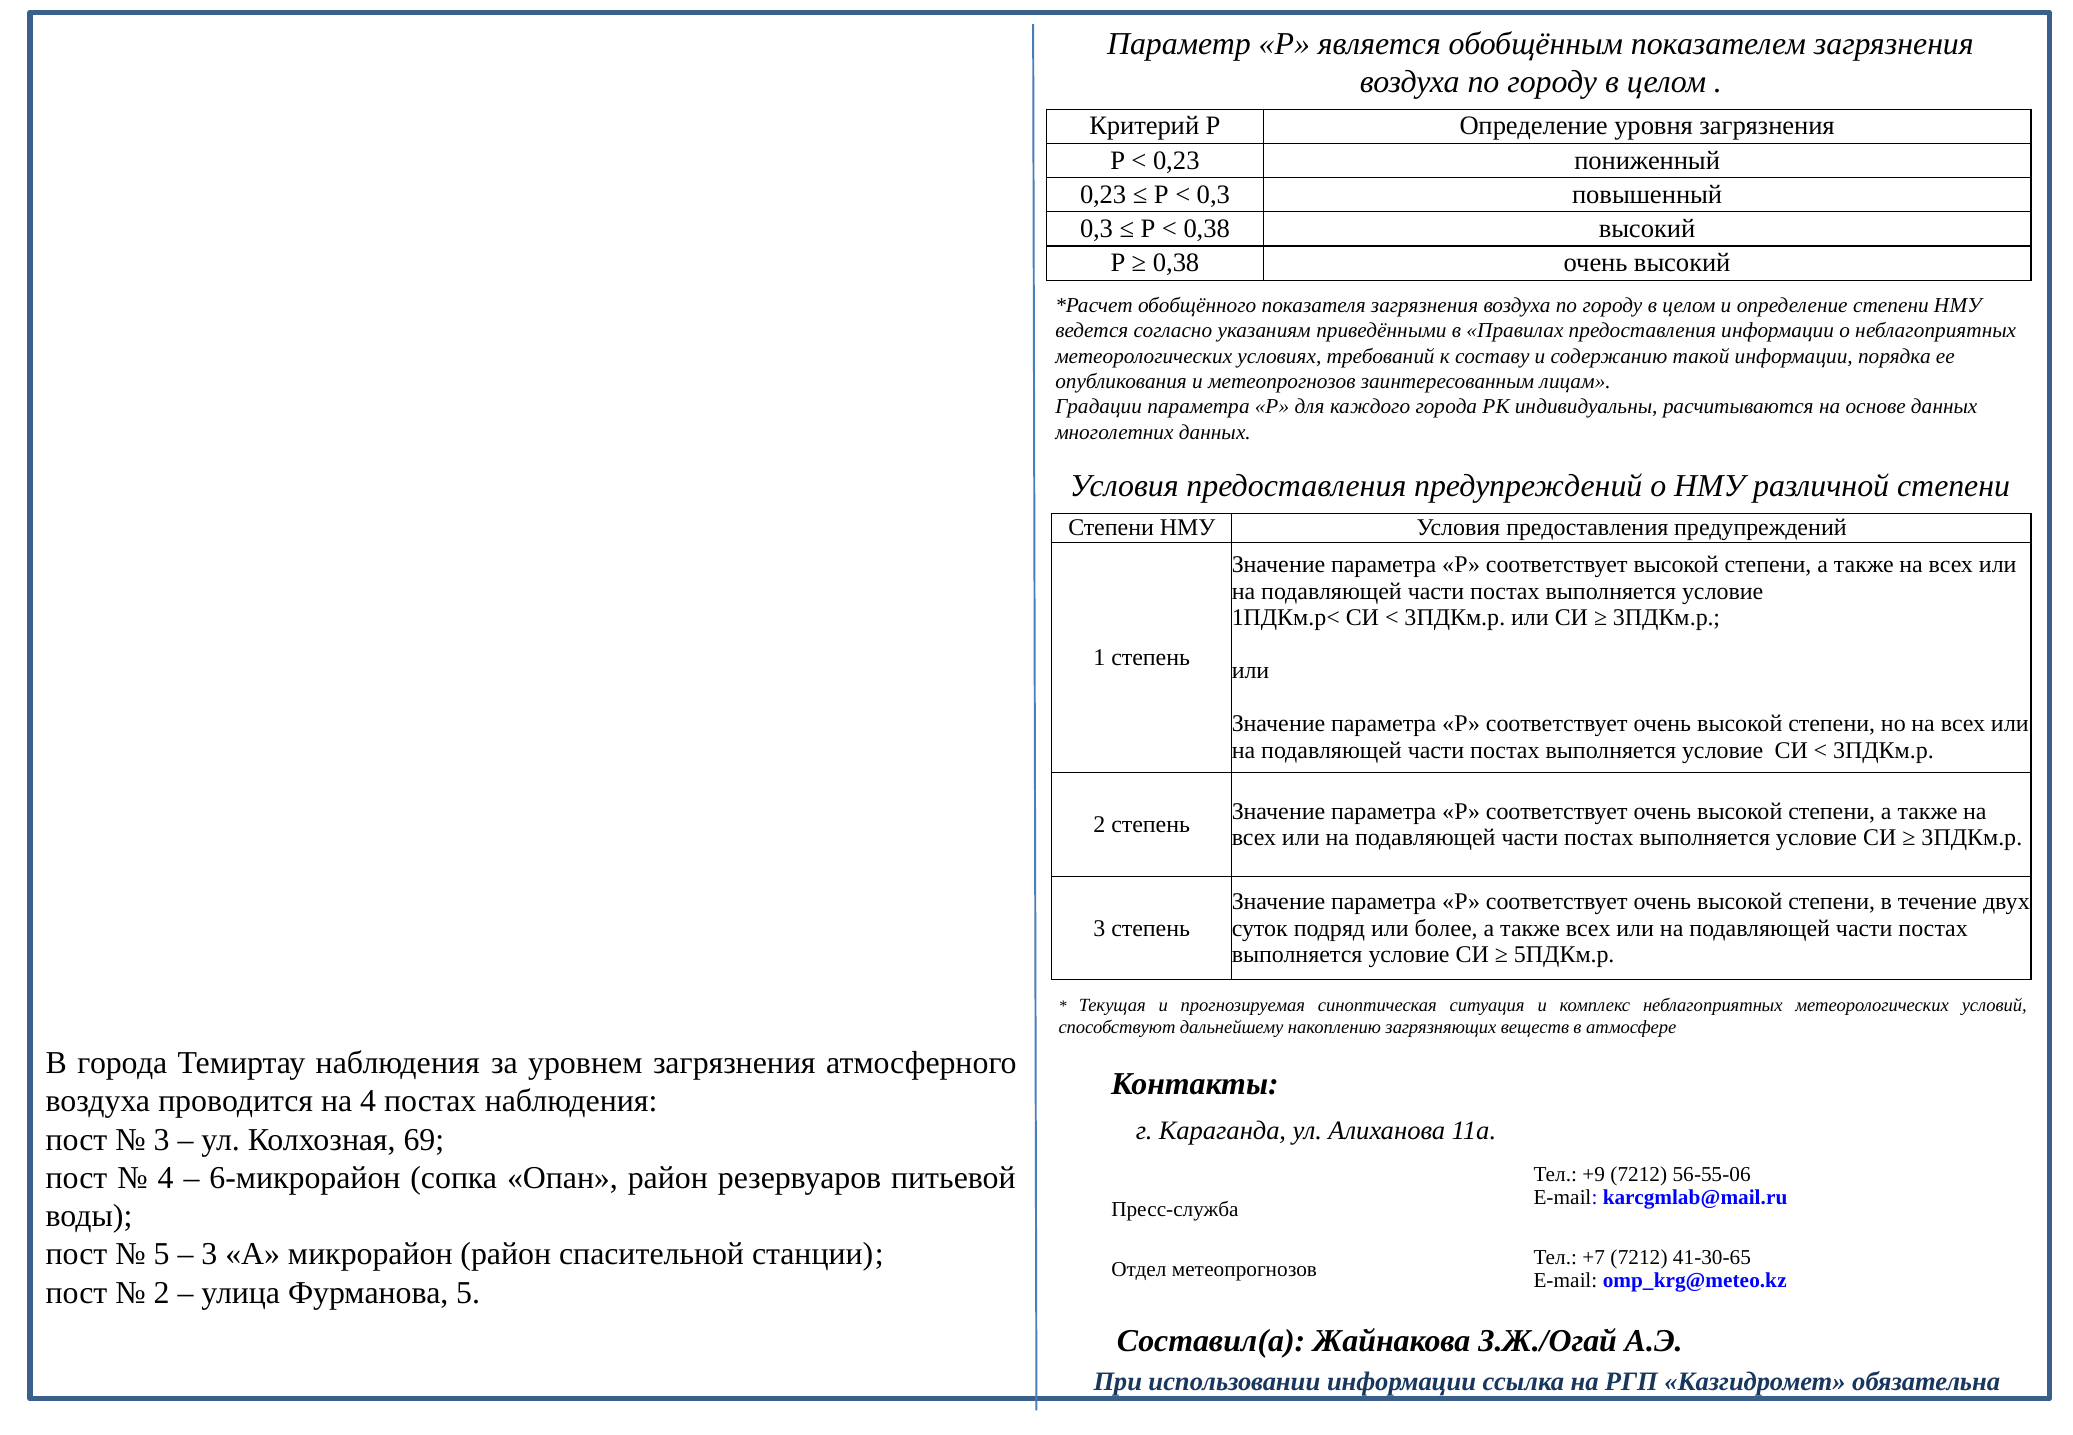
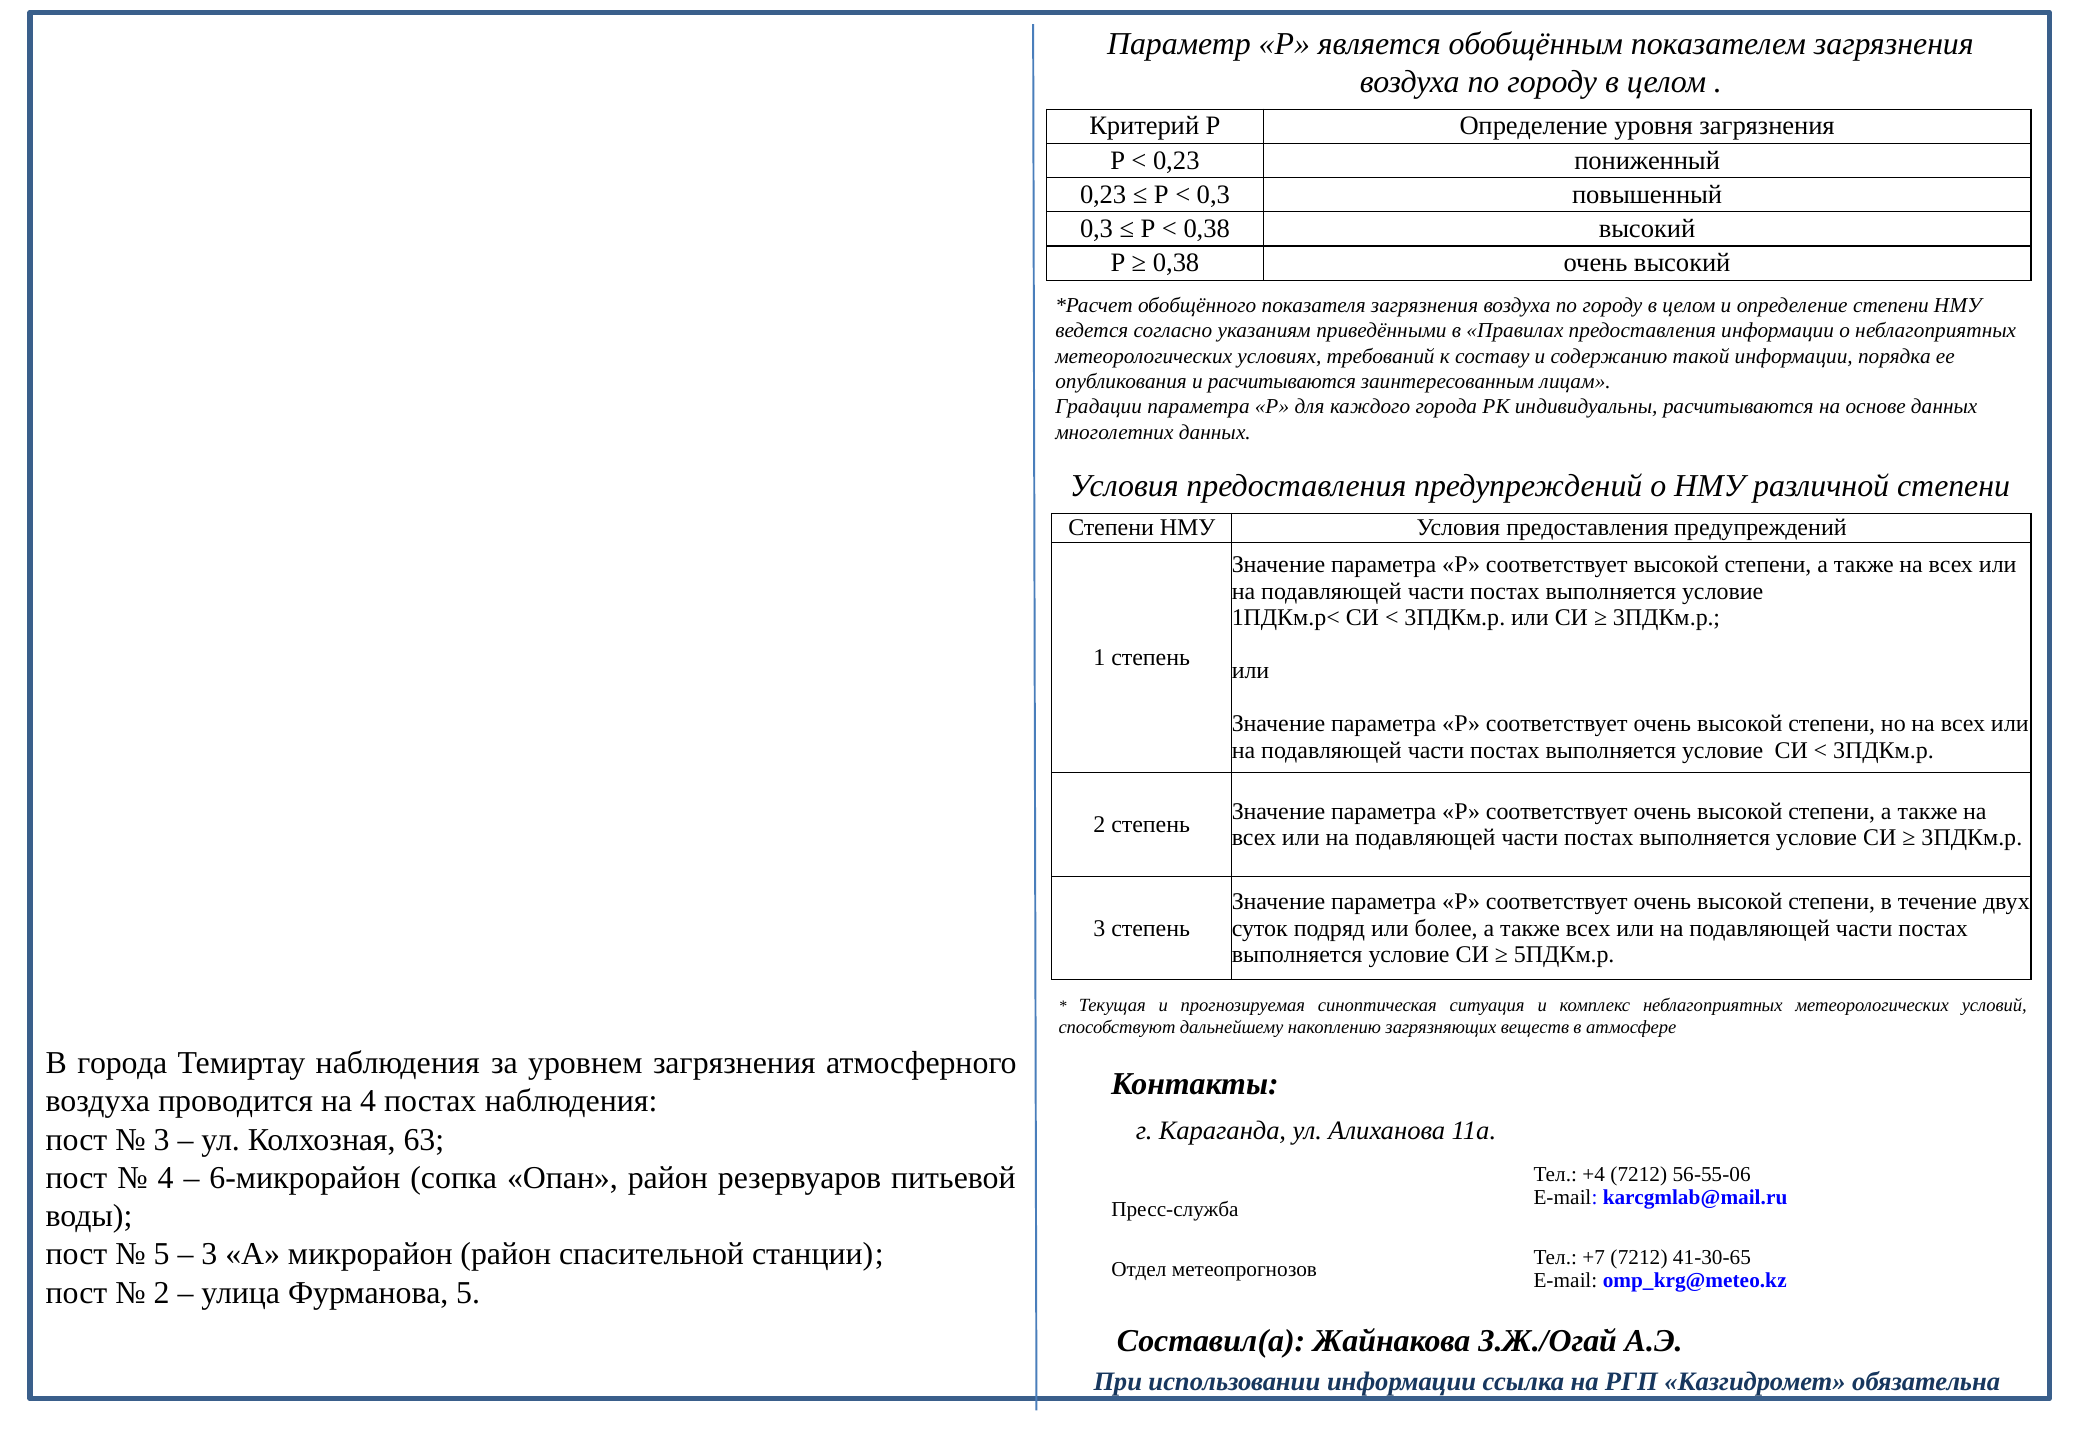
и метеопрогнозов: метеопрогнозов -> расчитываются (1282, 381)
69: 69 -> 63 (424, 1140)
+9: +9 -> +4 (1594, 1174)
